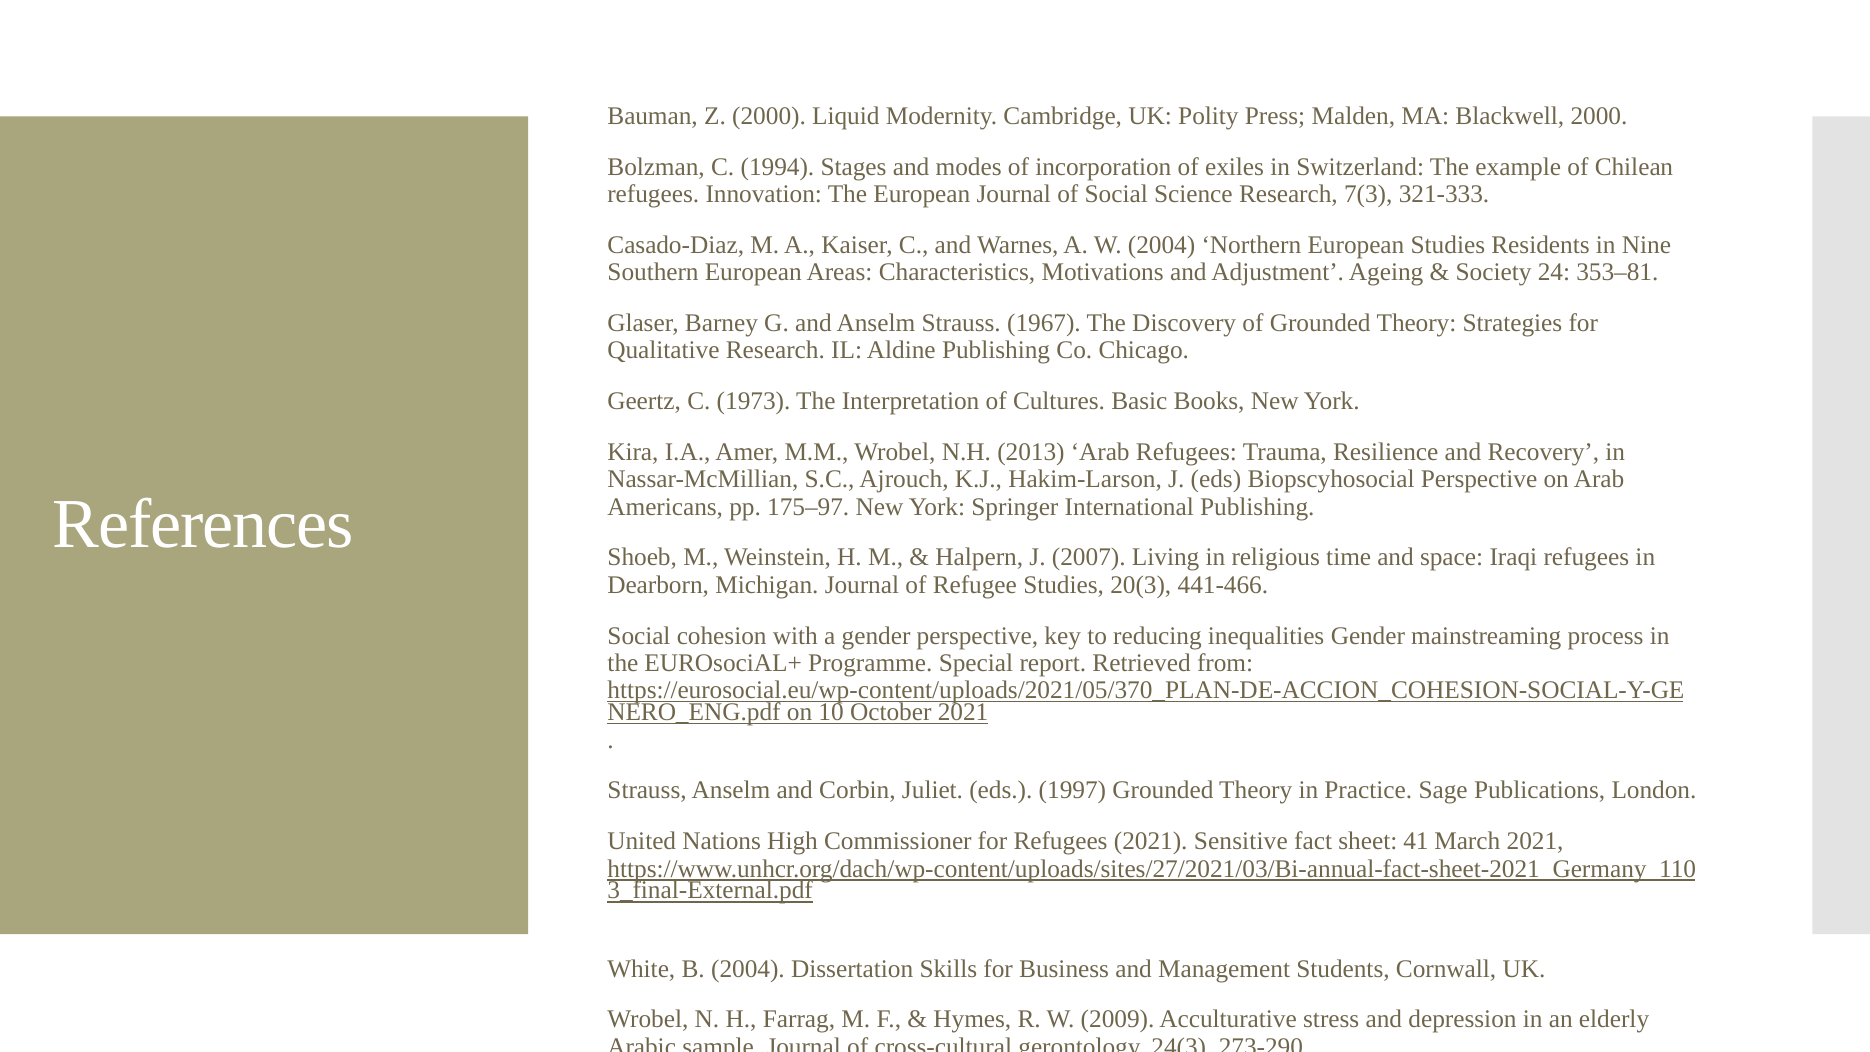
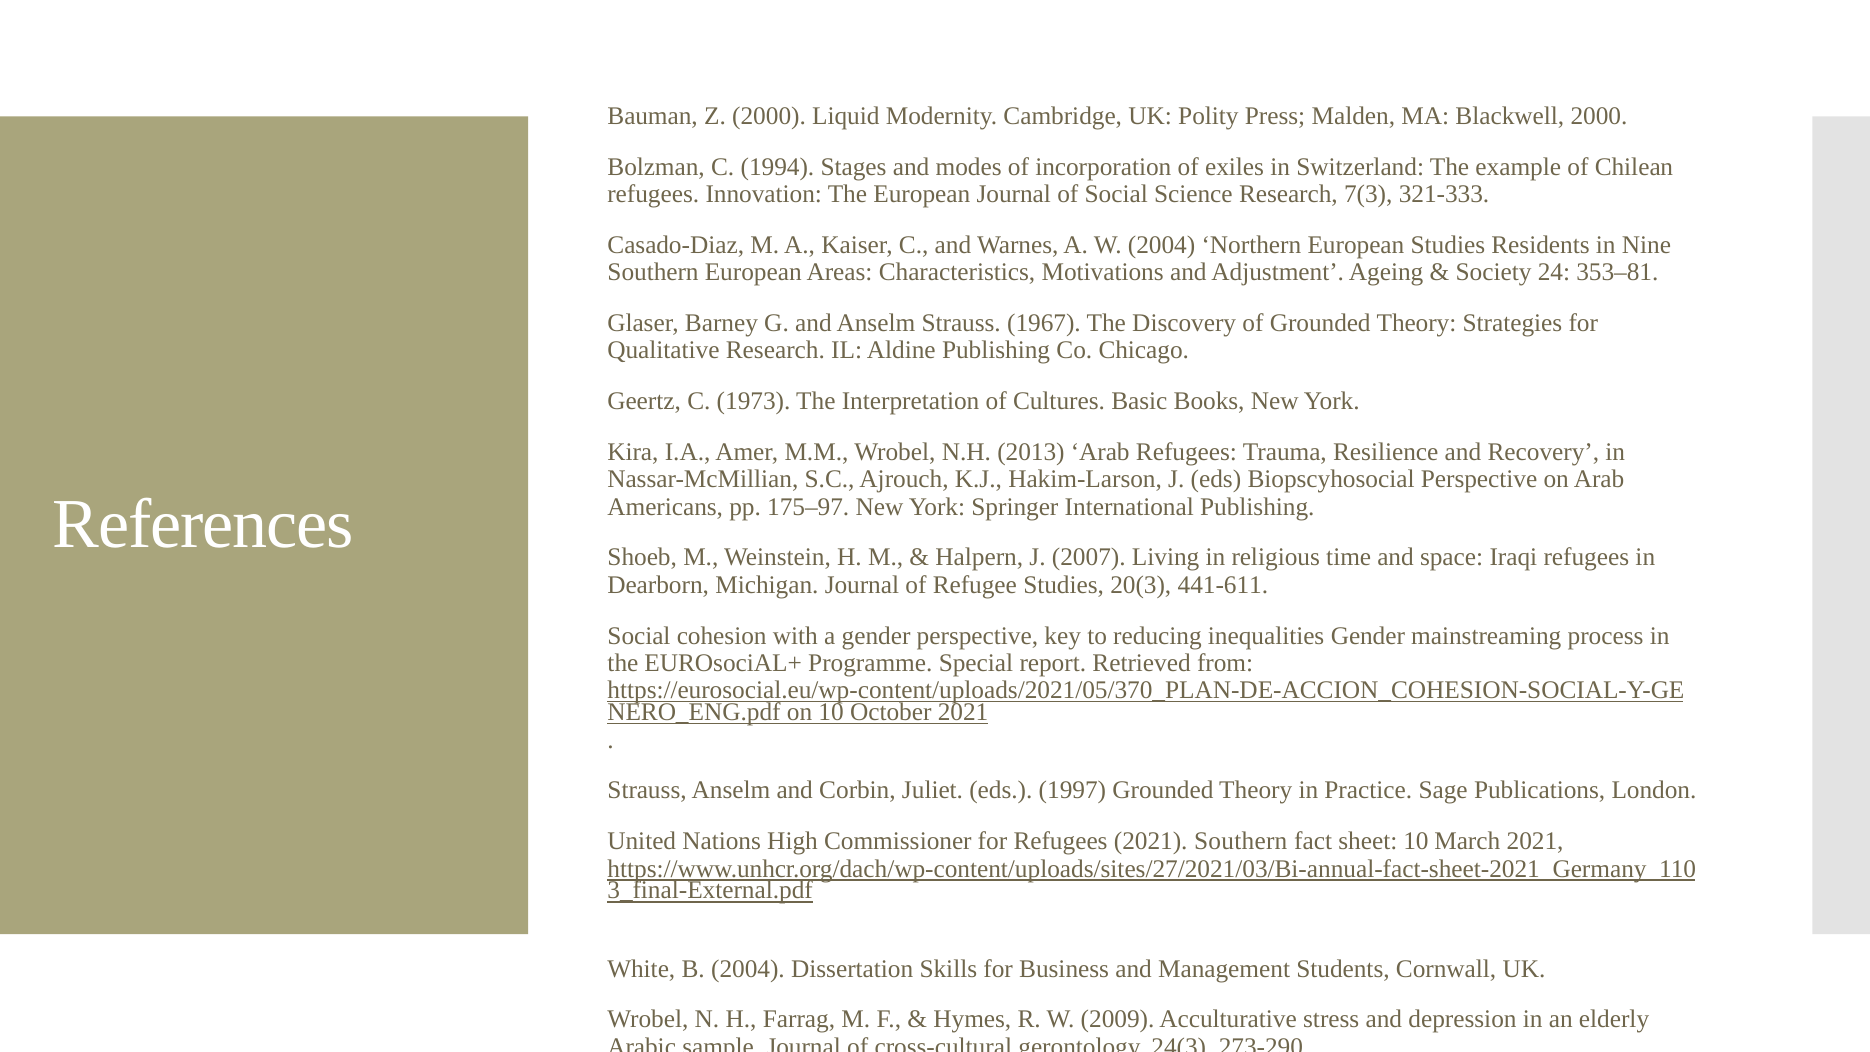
441-466: 441-466 -> 441-611 (1223, 585)
2021 Sensitive: Sensitive -> Southern (1241, 841)
sheet 41: 41 -> 10 (1416, 841)
